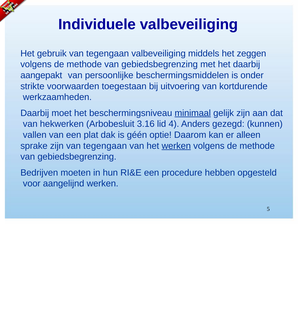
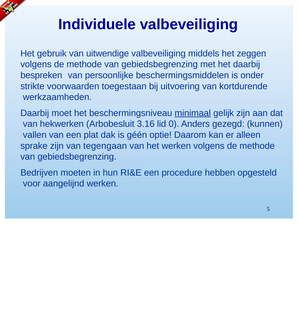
gebruik van tegengaan: tegengaan -> uitwendige (108, 53)
aangepakt: aangepakt -> bespreken (41, 75)
4: 4 -> 0 (174, 124)
werken underline: present -> none (176, 146)
